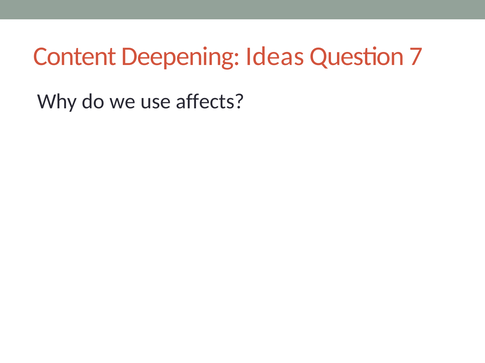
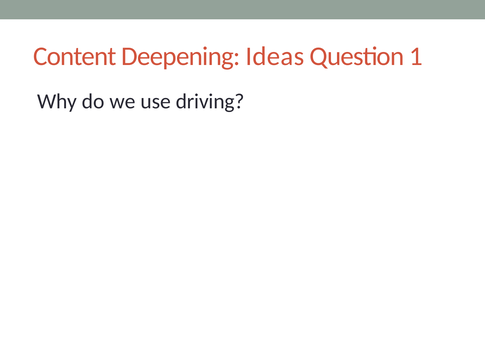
7: 7 -> 1 (416, 56)
affects: affects -> driving (210, 102)
